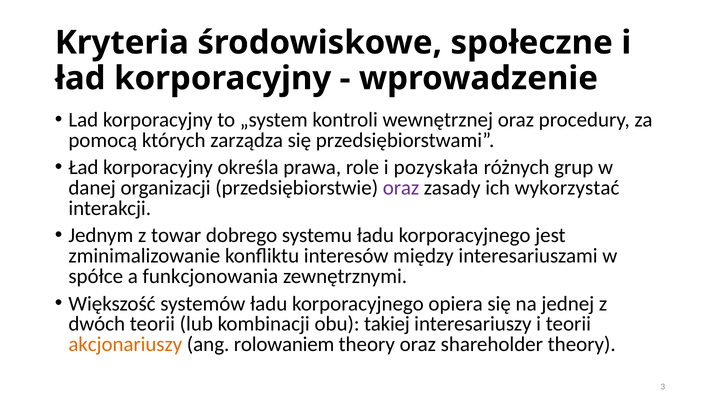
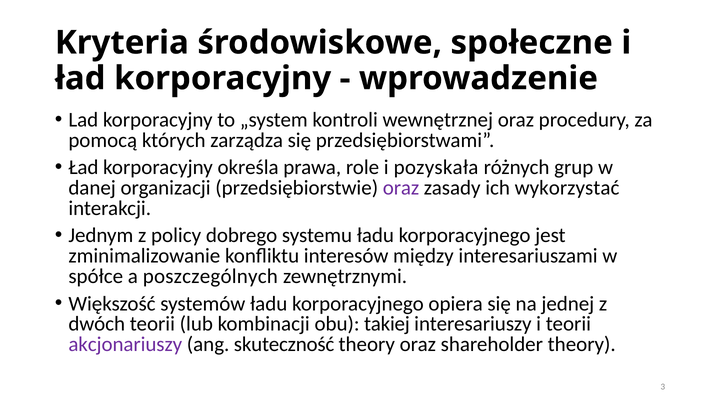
towar: towar -> policy (176, 236)
funkcjonowania: funkcjonowania -> poszczególnych (210, 276)
akcjonariuszy colour: orange -> purple (125, 344)
rolowaniem: rolowaniem -> skuteczność (284, 344)
